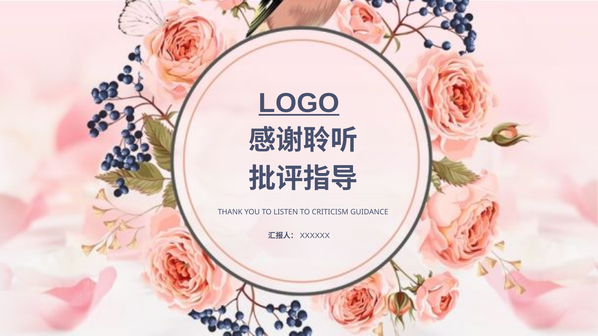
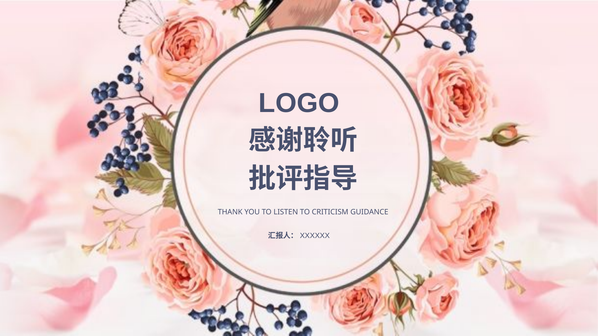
LOGO underline: present -> none (299, 103)
